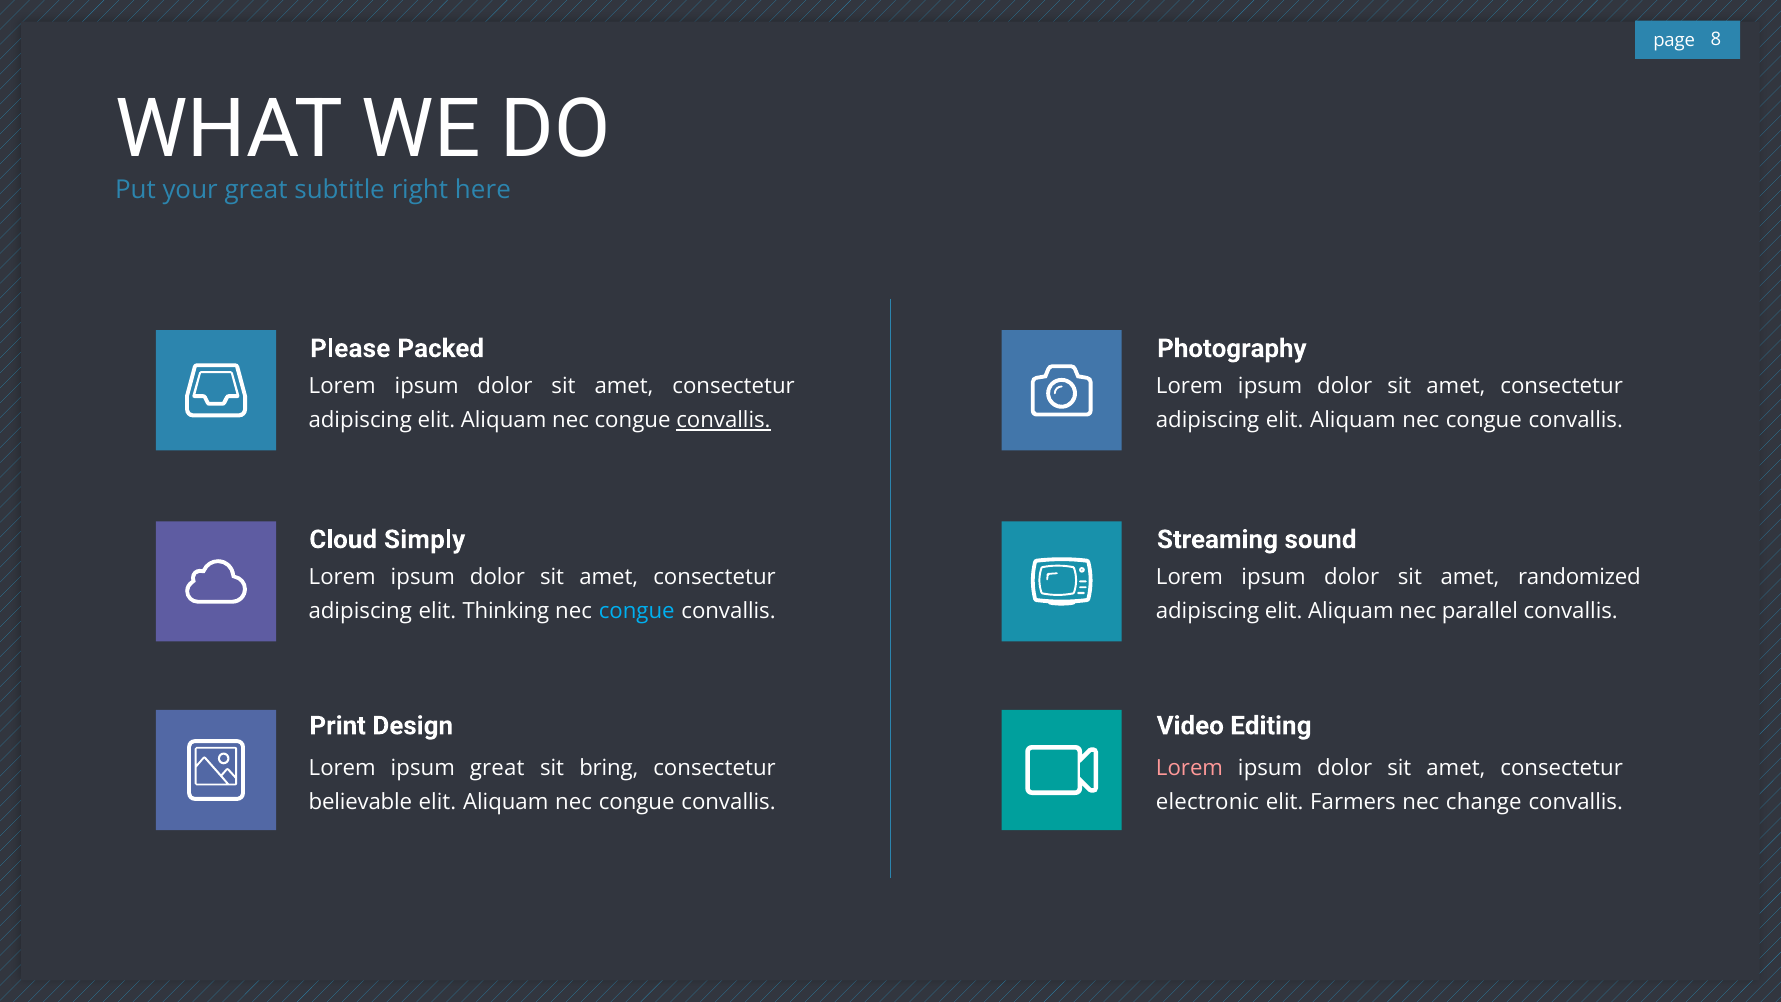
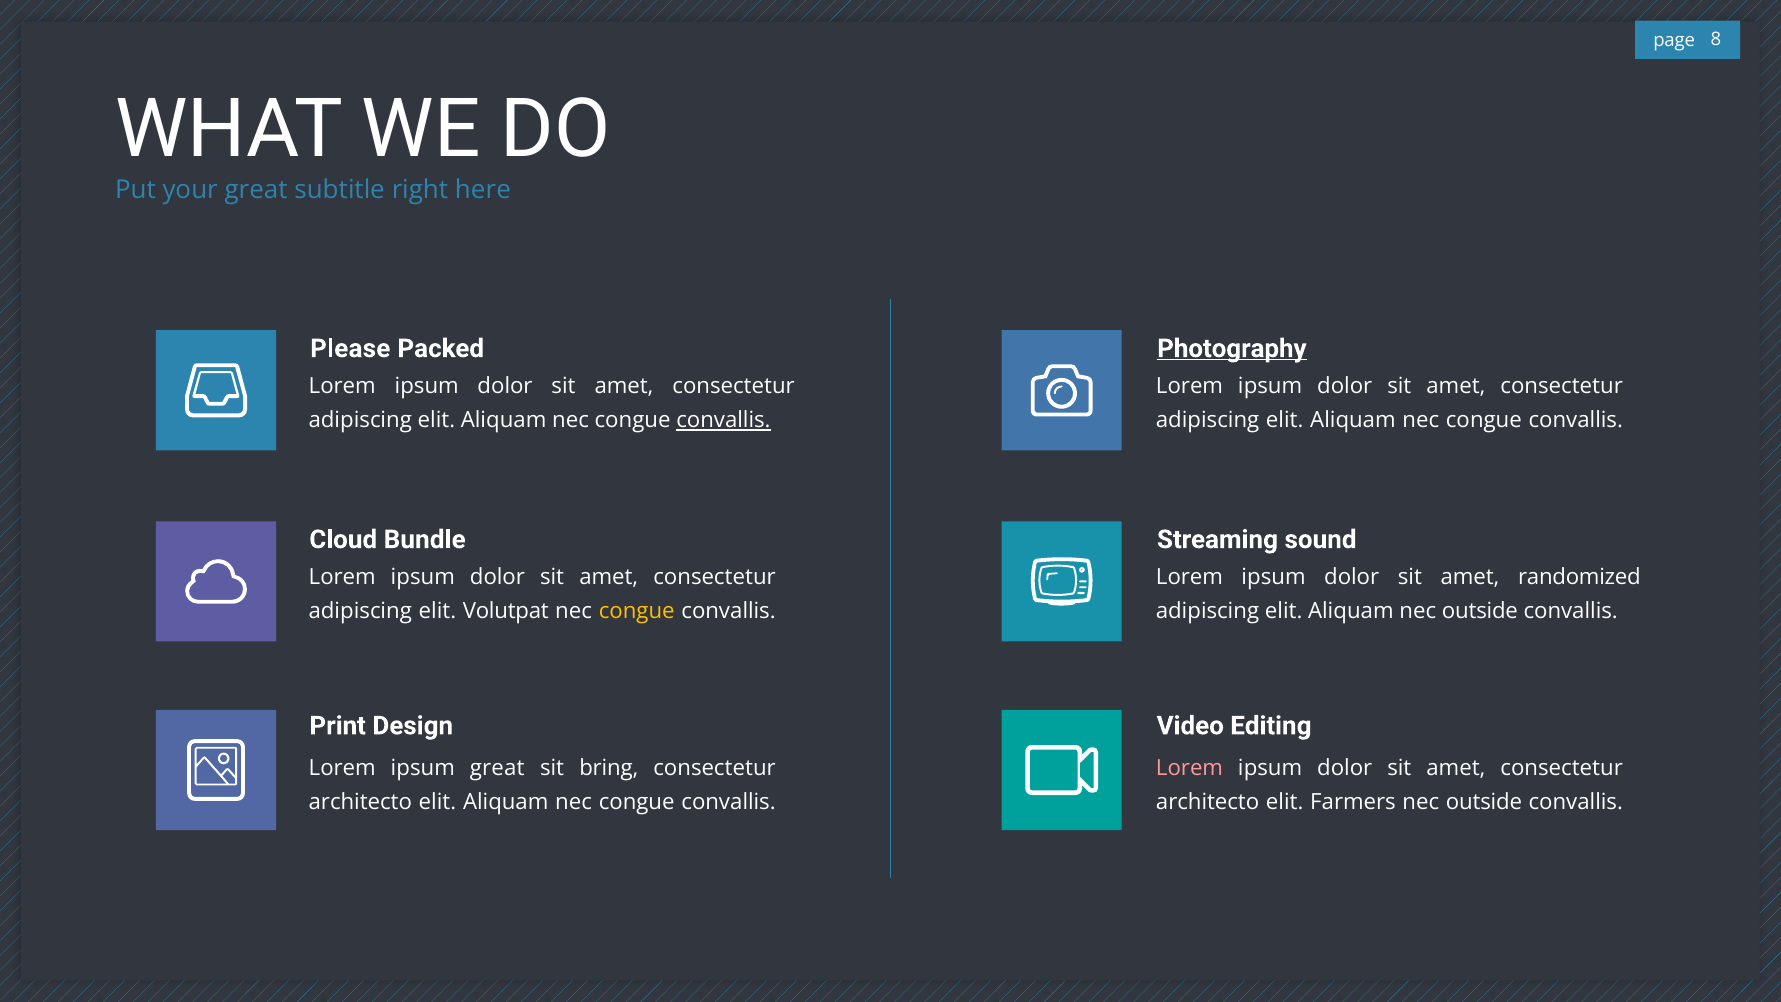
Photography underline: none -> present (1232, 348)
Simply: Simply -> Bundle (425, 539)
Thinking: Thinking -> Volutpat (506, 611)
congue colour: light blue -> yellow (637, 611)
Aliquam nec parallel: parallel -> outside (1480, 611)
believable: believable -> architecto (360, 802)
electronic: electronic -> architecto (1208, 802)
change: change -> outside (1484, 802)
